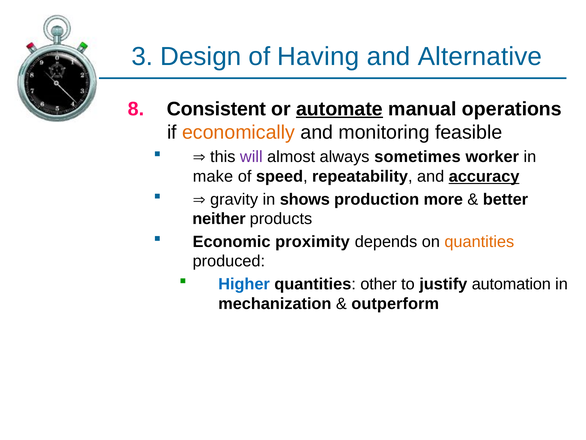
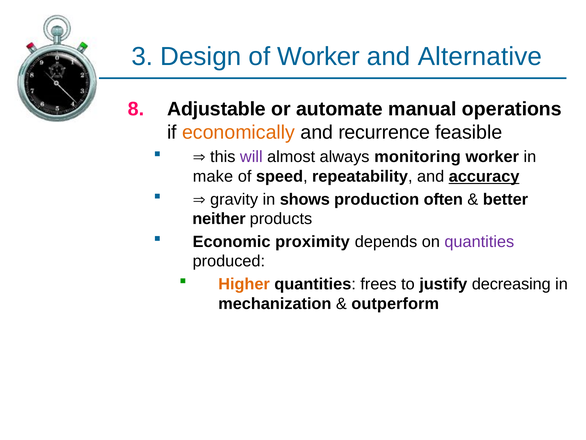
of Having: Having -> Worker (319, 56)
Consistent: Consistent -> Adjustable (216, 109)
automate underline: present -> none (339, 109)
monitoring: monitoring -> recurrence (384, 132)
sometimes: sometimes -> monitoring (417, 157)
more: more -> often (443, 199)
quantities colour: orange -> purple (479, 241)
Higher colour: blue -> orange (244, 284)
other: other -> frees (379, 284)
automation: automation -> decreasing (511, 284)
